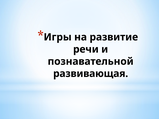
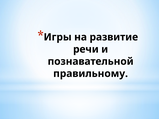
развивающая: развивающая -> правильному (91, 74)
